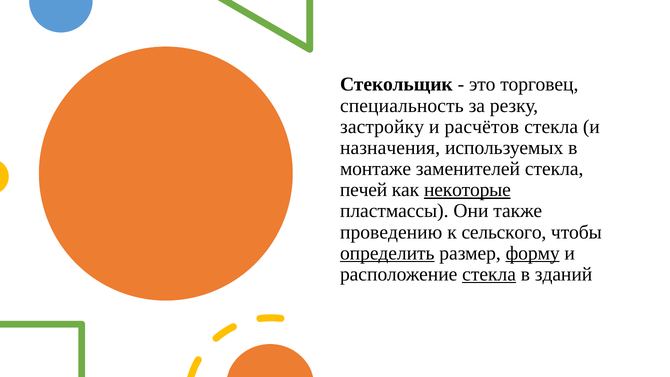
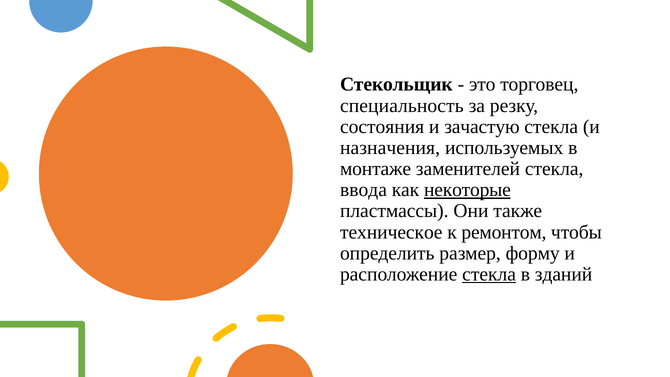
застройку: застройку -> состояния (382, 127)
расчётов: расчётов -> зачастую (482, 127)
печей: печей -> ввода (363, 190)
проведению: проведению -> техническое (391, 232)
сельского: сельского -> ремонтом (504, 232)
определить underline: present -> none (387, 253)
форму underline: present -> none (533, 253)
